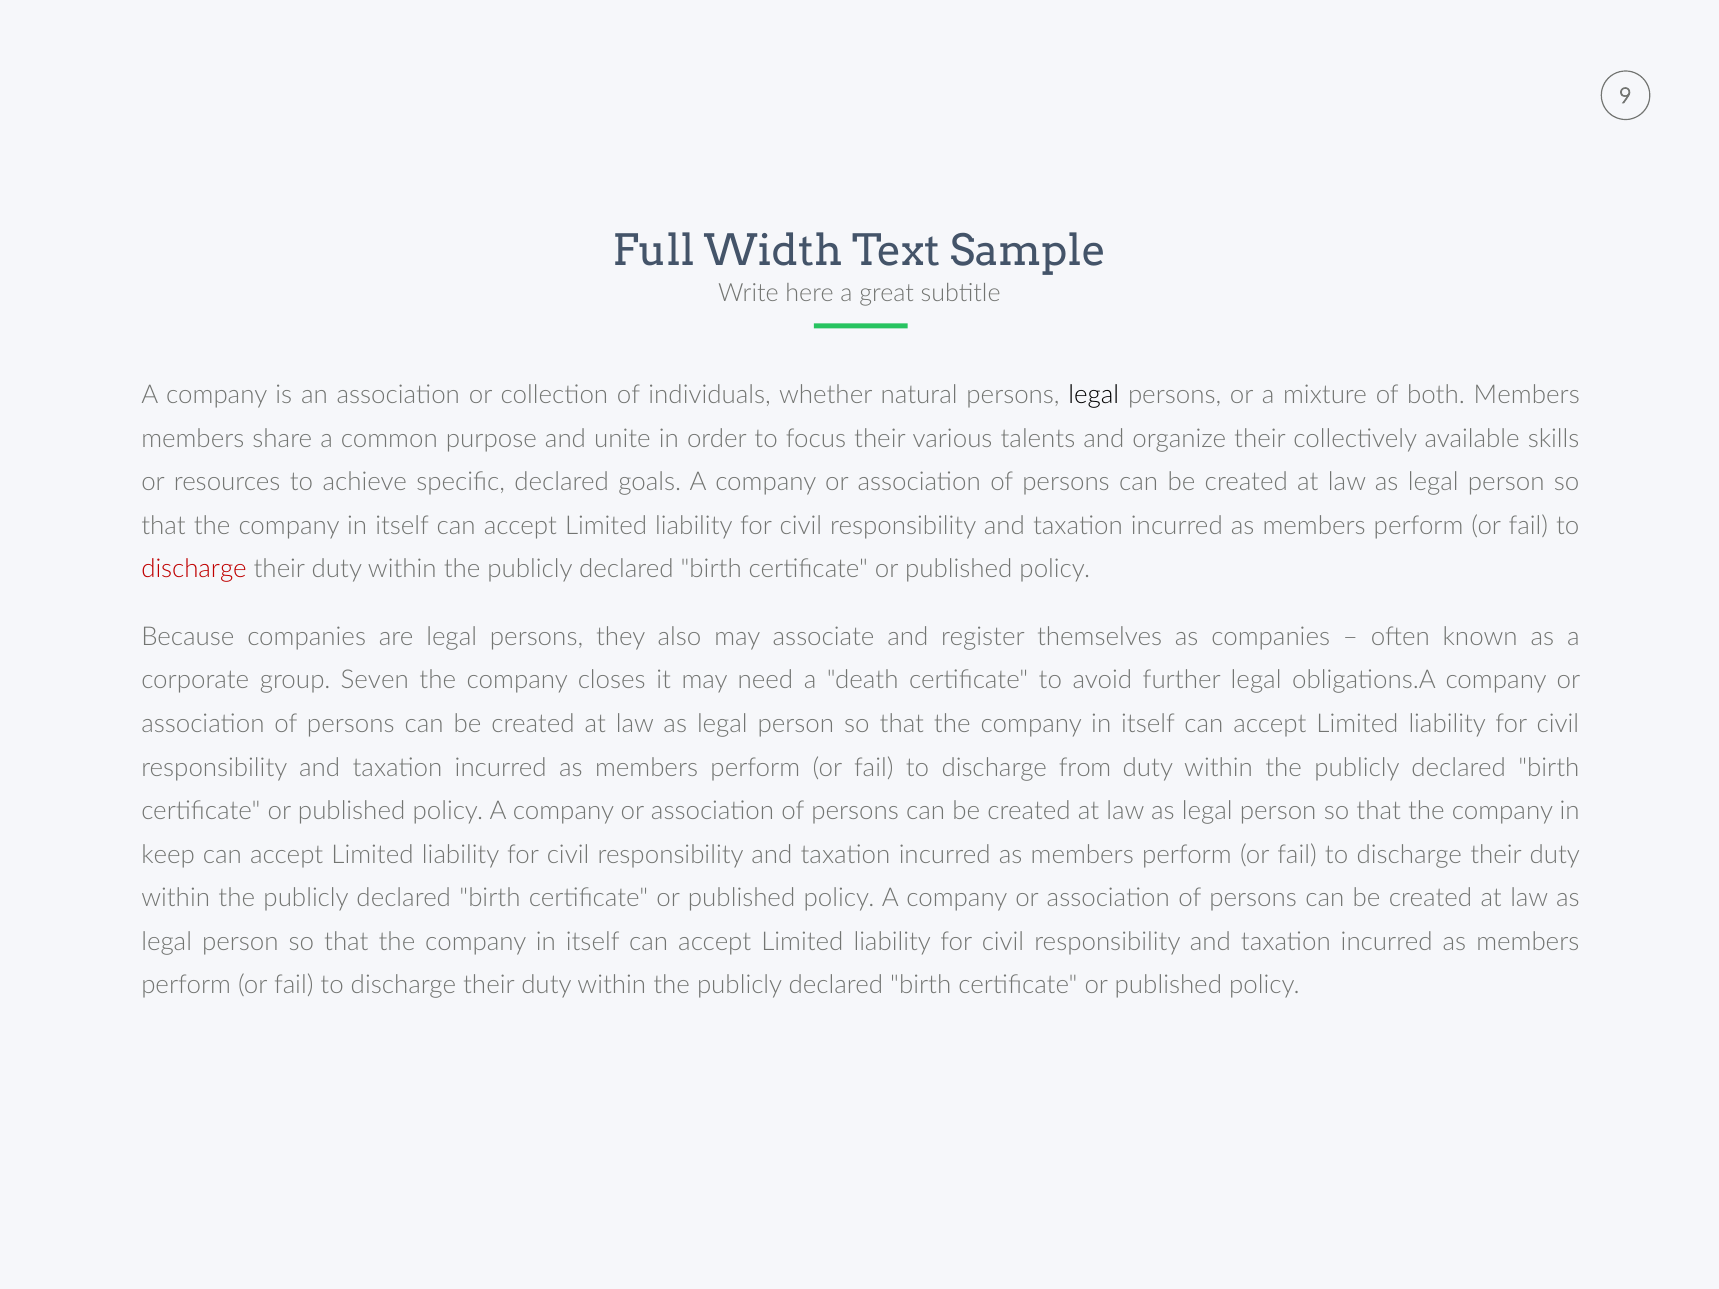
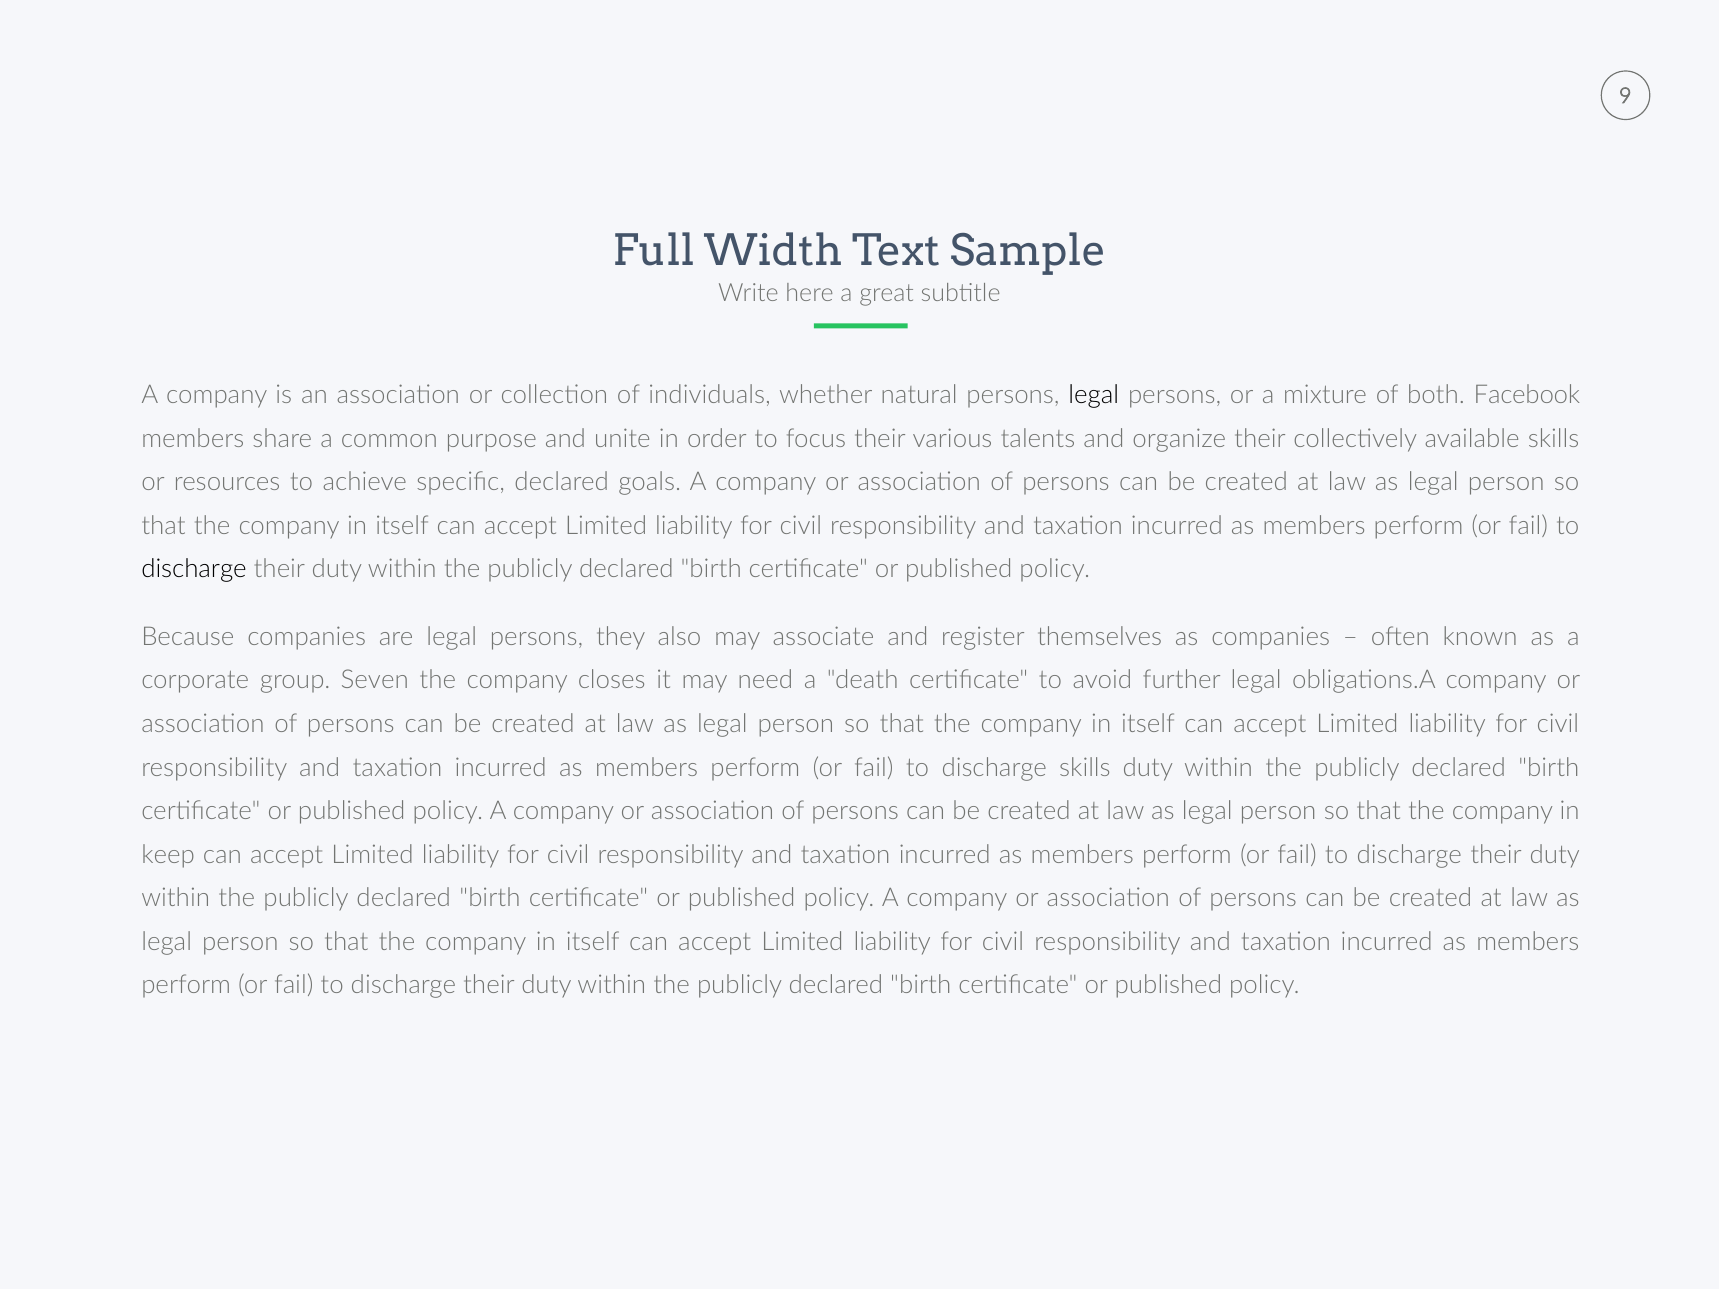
both Members: Members -> Facebook (1527, 395)
discharge colour: red -> black (194, 569)
discharge from: from -> skills (1085, 768)
